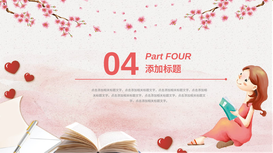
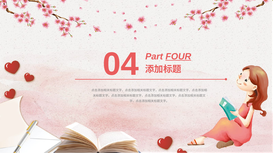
FOUR underline: none -> present (178, 57)
